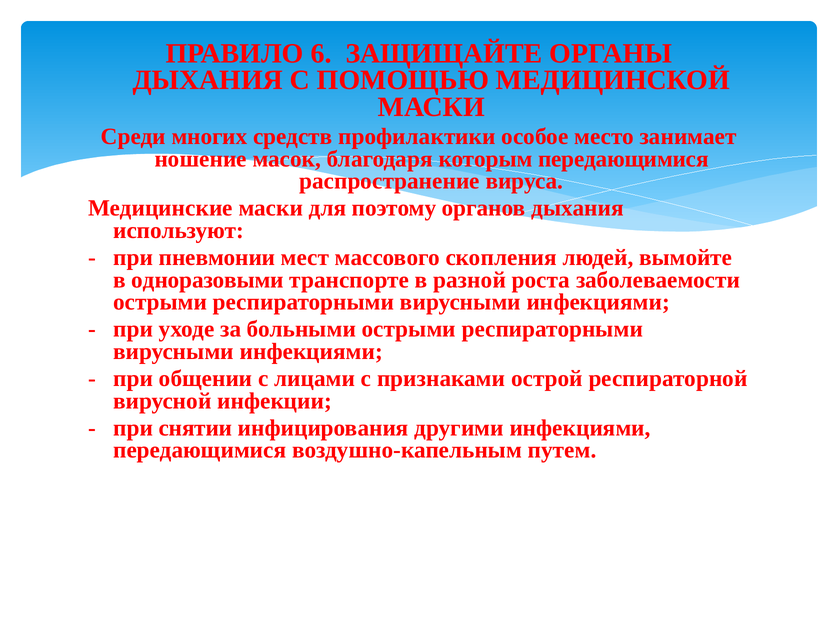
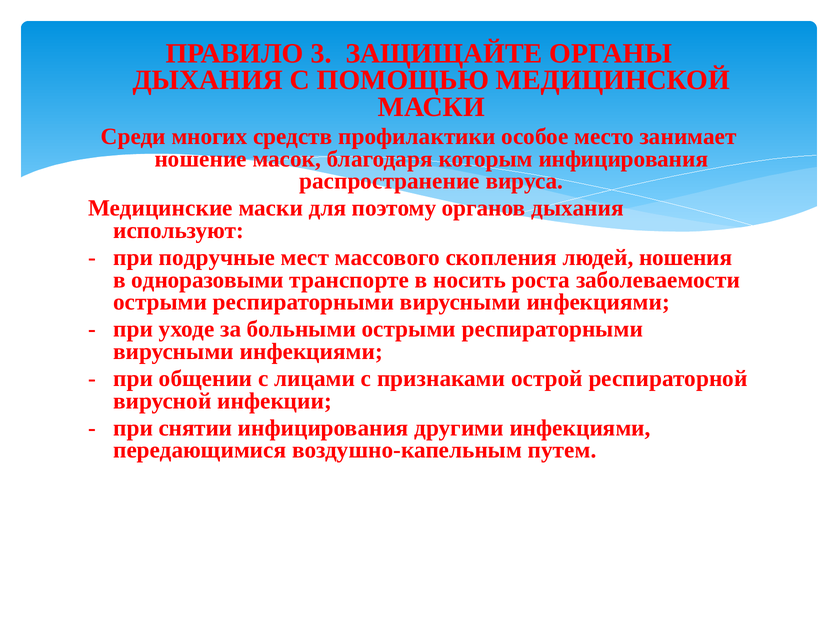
6: 6 -> 3 (321, 53)
которым передающимися: передающимися -> инфицирования (623, 159)
пневмонии: пневмонии -> подручные (217, 257)
вымойте: вымойте -> ношения (686, 257)
разной: разной -> носить (470, 280)
